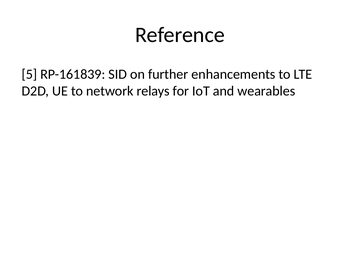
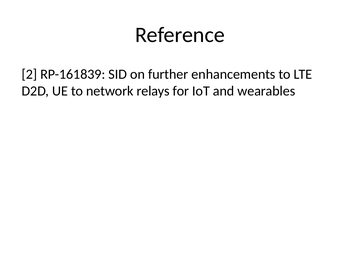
5: 5 -> 2 (29, 74)
